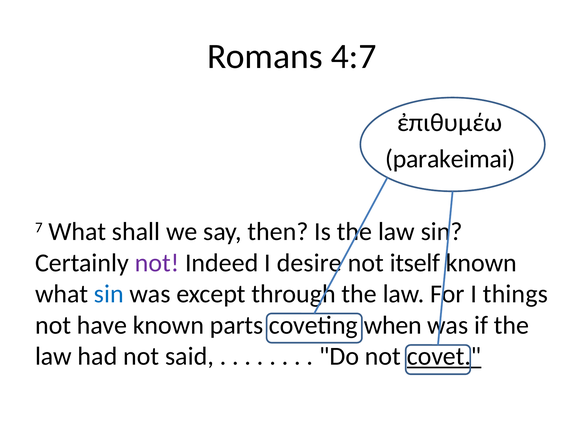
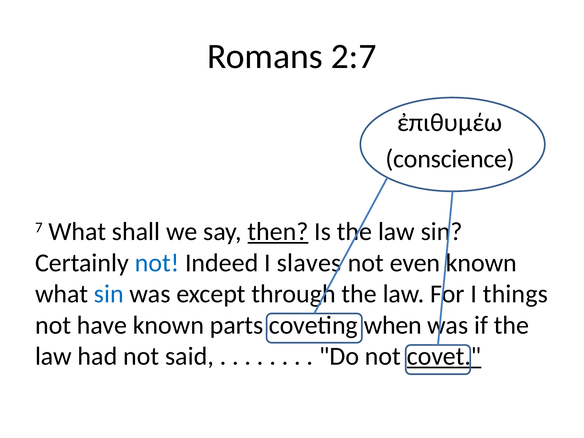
4:7: 4:7 -> 2:7 (354, 57)
parakeimai: parakeimai -> conscience (450, 159)
then underline: none -> present (278, 232)
not colour: purple -> blue (157, 263)
desire: desire -> slaves (309, 263)
itself: itself -> even (415, 263)
